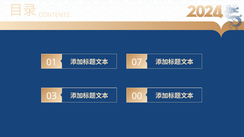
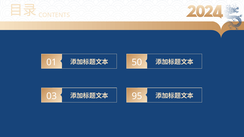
07: 07 -> 50 (137, 62)
00: 00 -> 95 (137, 96)
